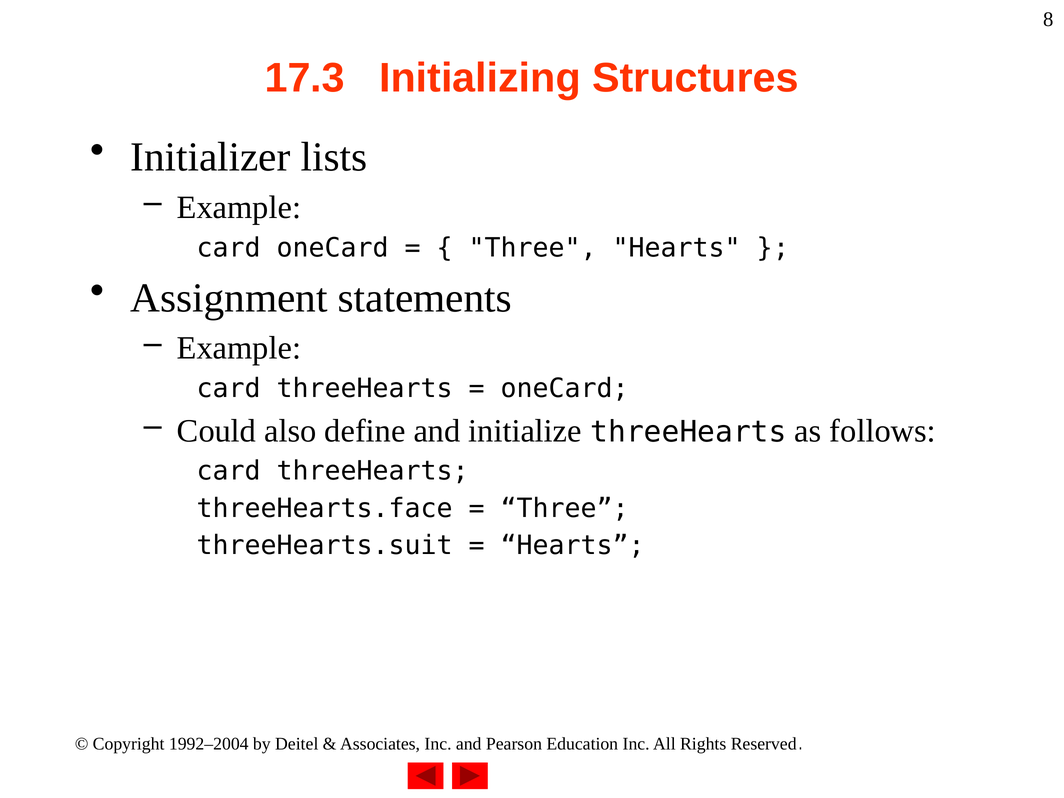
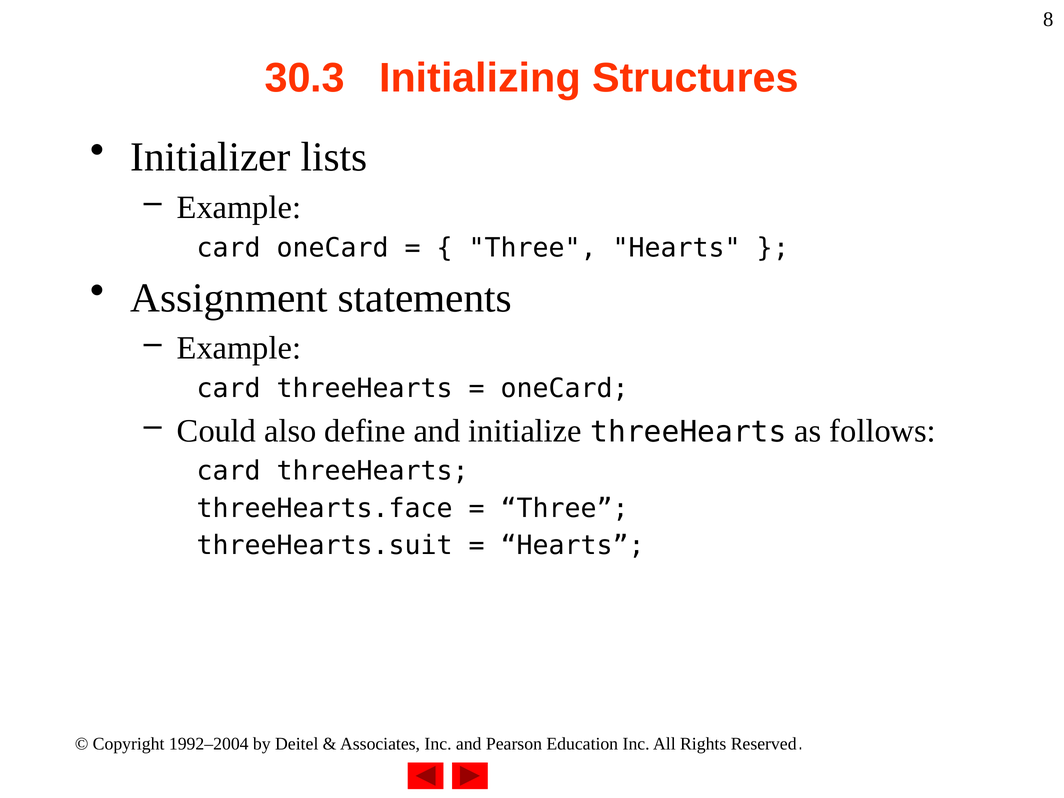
17.3: 17.3 -> 30.3 (305, 78)
